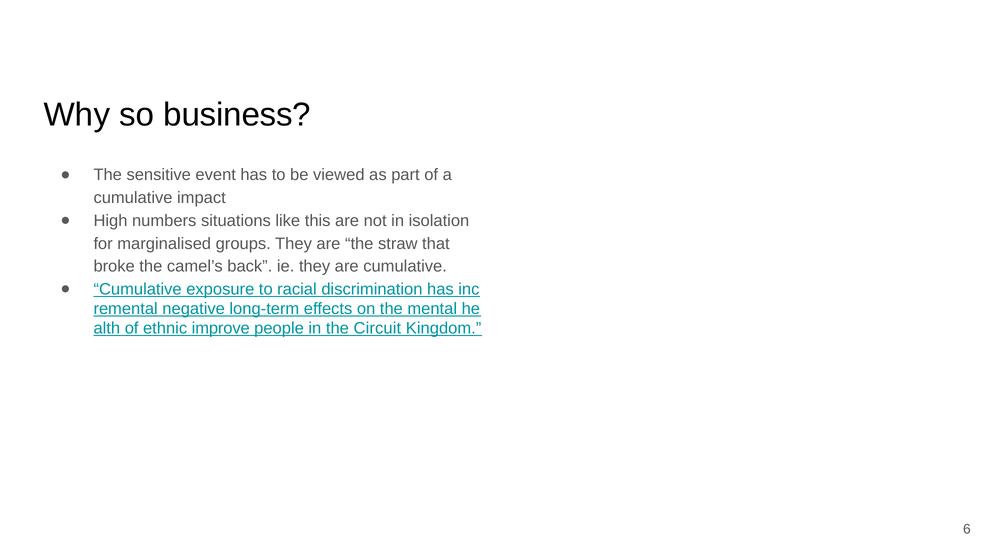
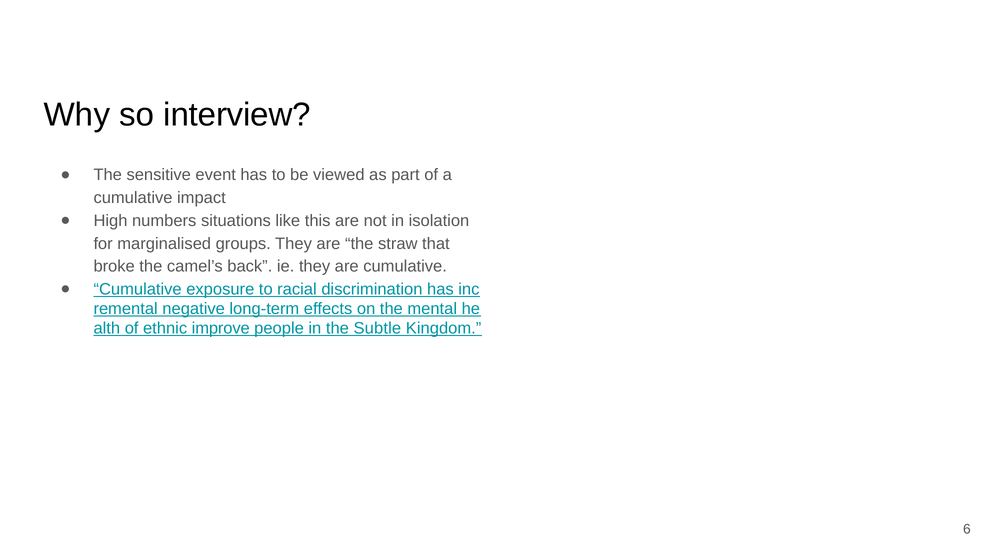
business: business -> interview (237, 115)
Circuit: Circuit -> Subtle (377, 328)
